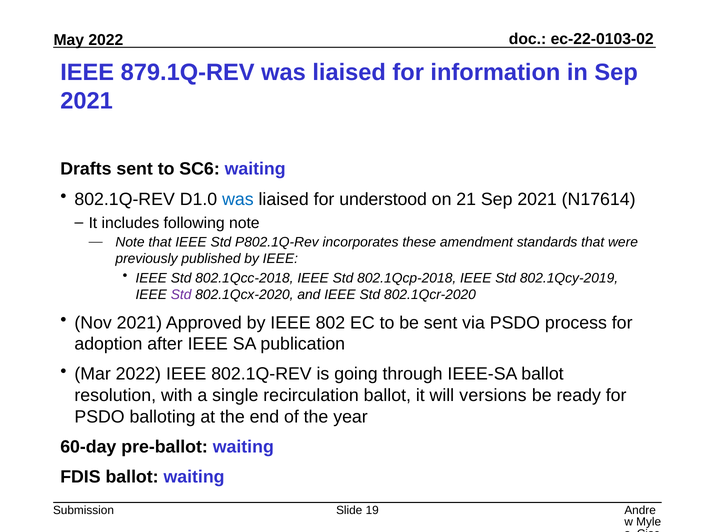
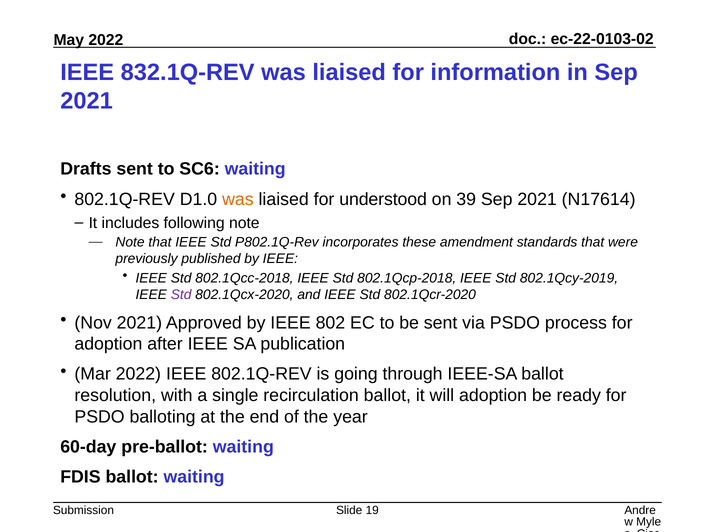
879.1Q-REV: 879.1Q-REV -> 832.1Q-REV (188, 73)
was colour: blue -> orange (238, 199)
21: 21 -> 39 (466, 199)
will versions: versions -> adoption (493, 395)
